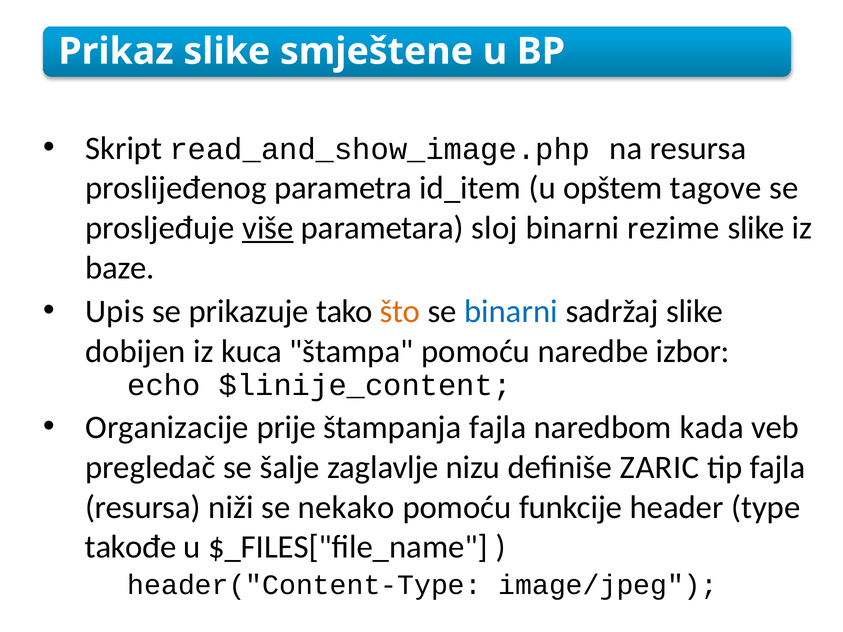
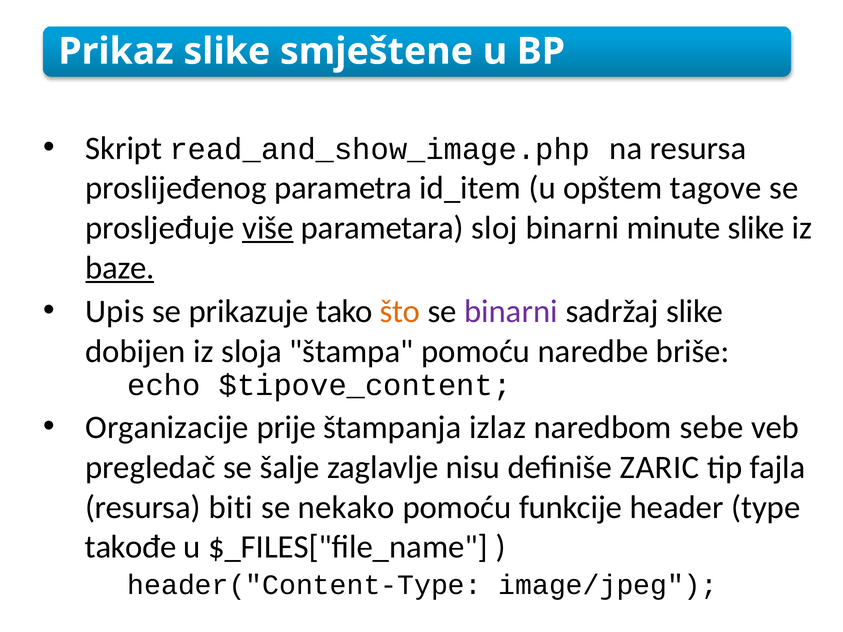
rezime: rezime -> minute (674, 228)
baze underline: none -> present (120, 268)
binarni colour: blue -> purple (511, 311)
kuca: kuca -> sloja (252, 351)
izbor: izbor -> briše (693, 351)
$linije_content: $linije_content -> $tipove_content (365, 385)
štampanja fajla: fajla -> izlaz (498, 428)
kada: kada -> sebe (712, 428)
nizu: nizu -> nisu (473, 467)
niži: niži -> biti (231, 507)
